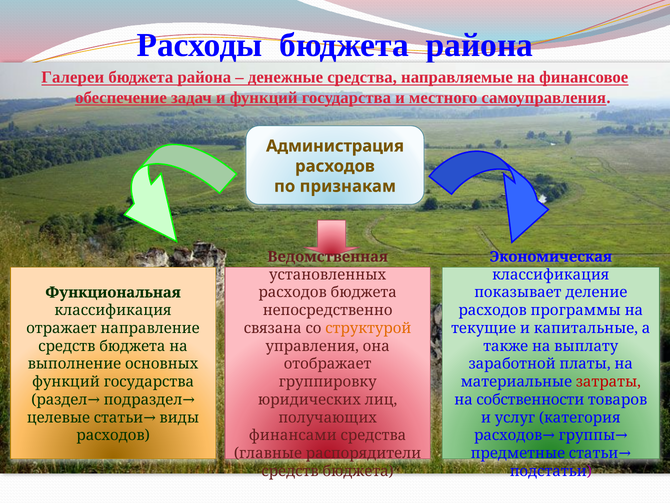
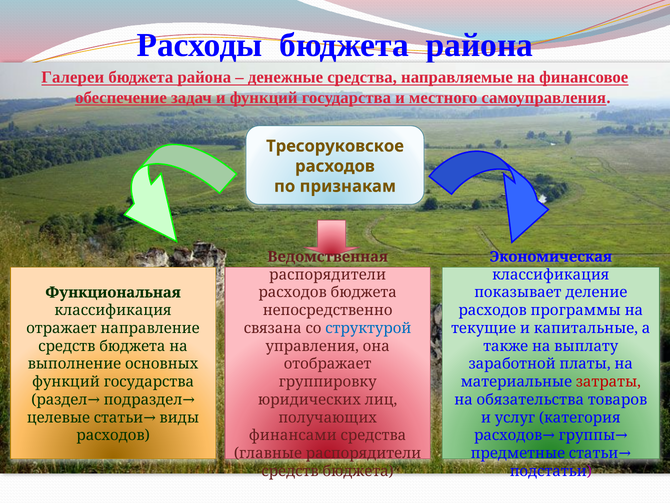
Администрация: Администрация -> Тресоруковское (335, 146)
установленных: установленных -> распорядители (328, 274)
структурой colour: orange -> blue (368, 328)
собственности: собственности -> обязательства (530, 399)
